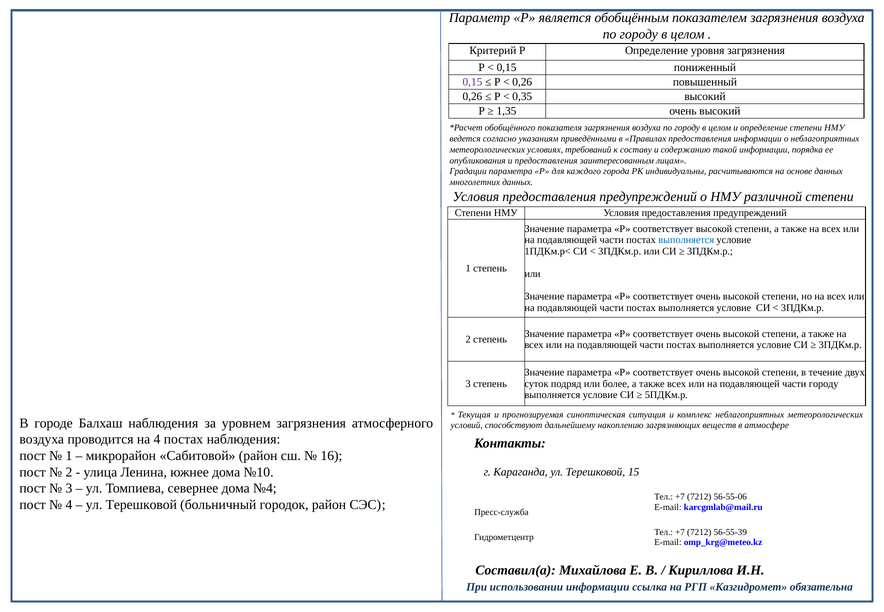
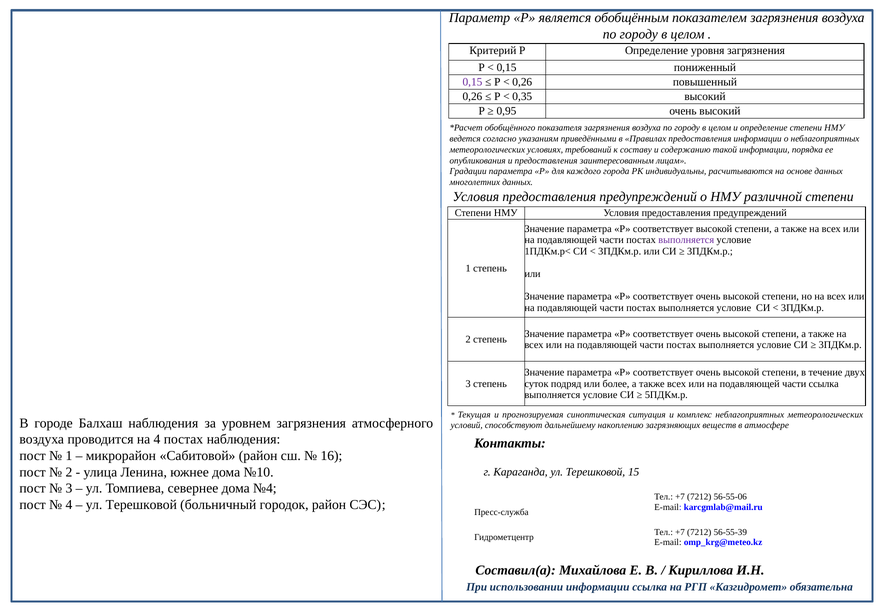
1,35: 1,35 -> 0,95 (506, 111)
выполняется colour: blue -> purple (686, 240)
части городу: городу -> ссылка (824, 384)
